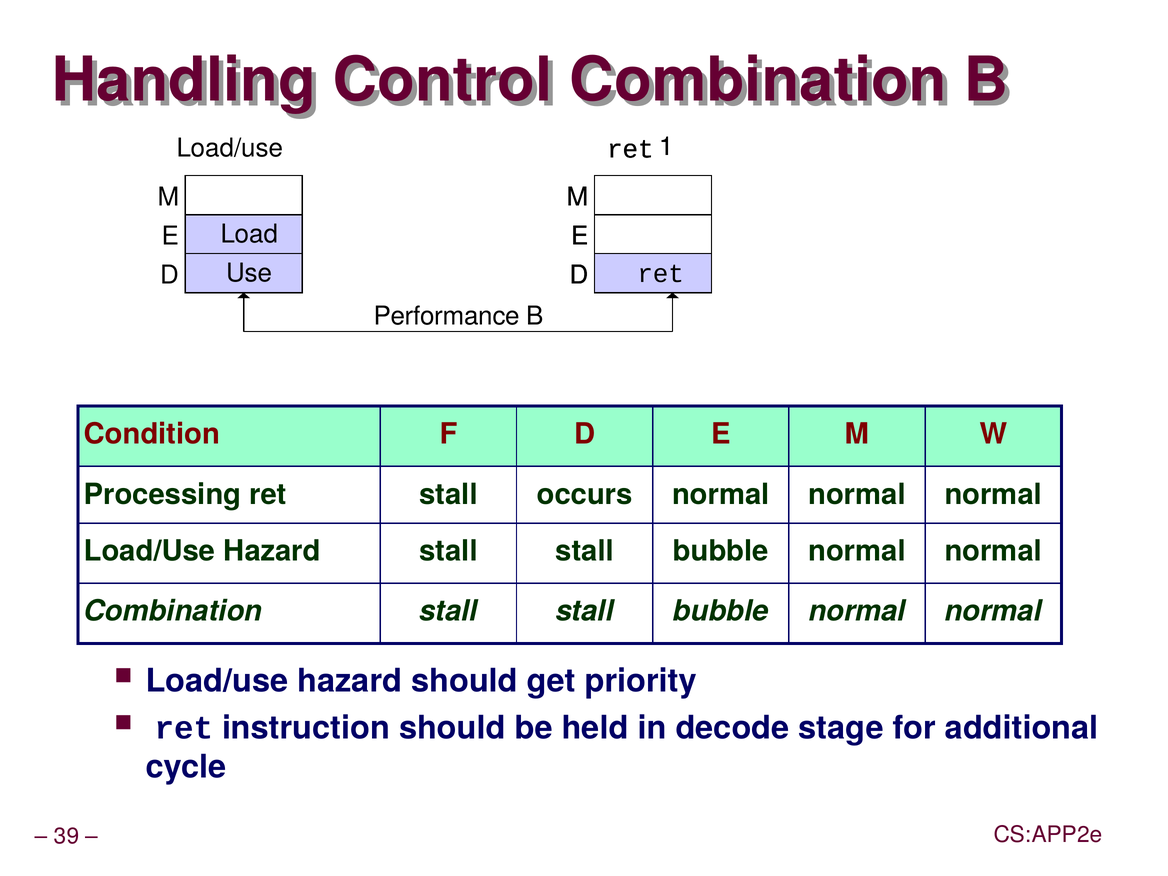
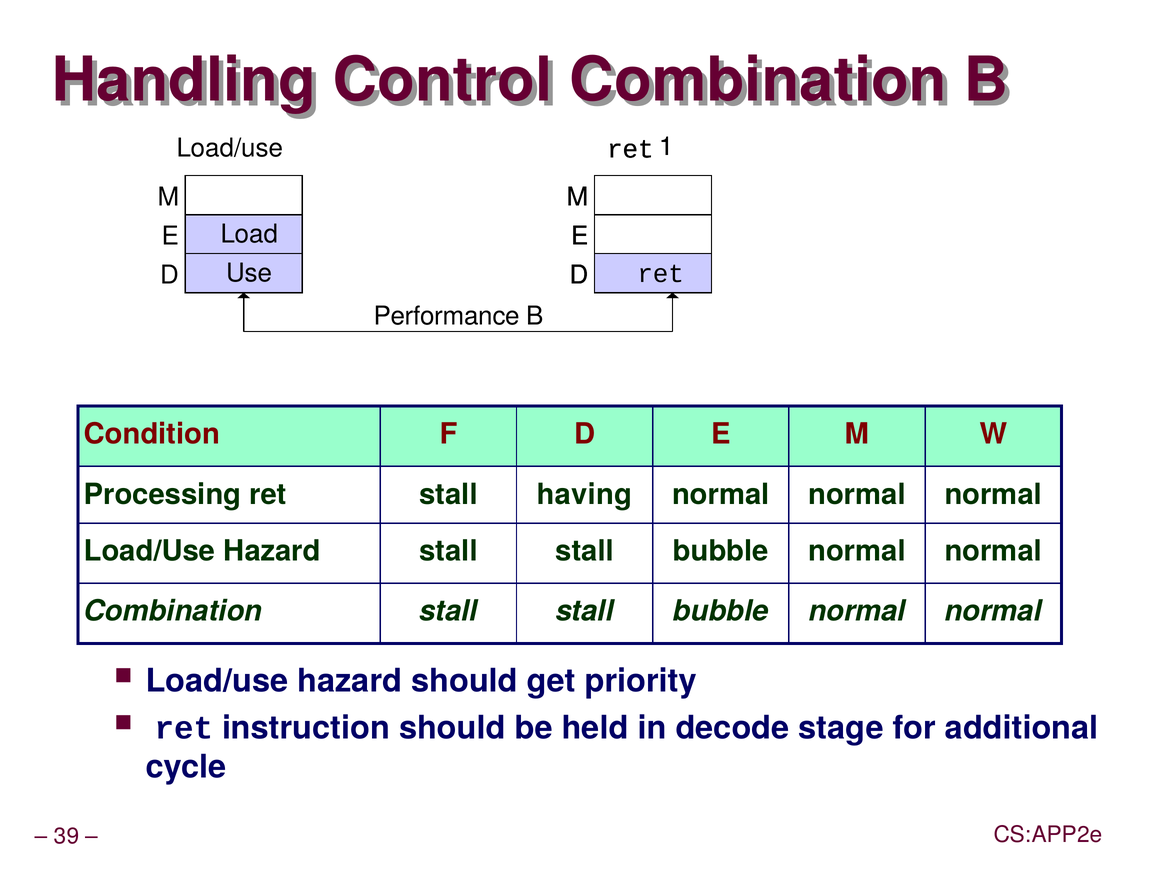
occurs: occurs -> having (584, 494)
